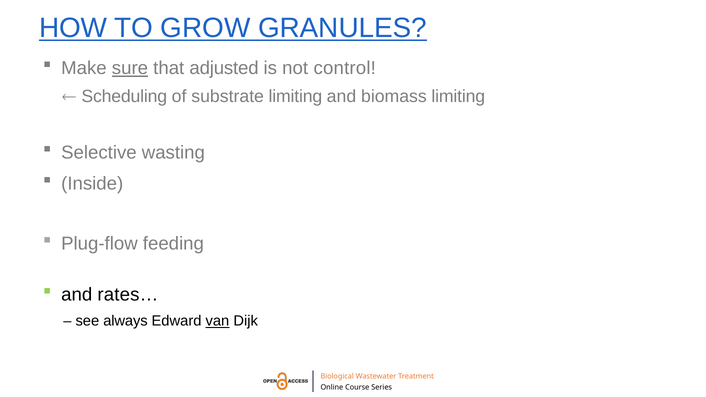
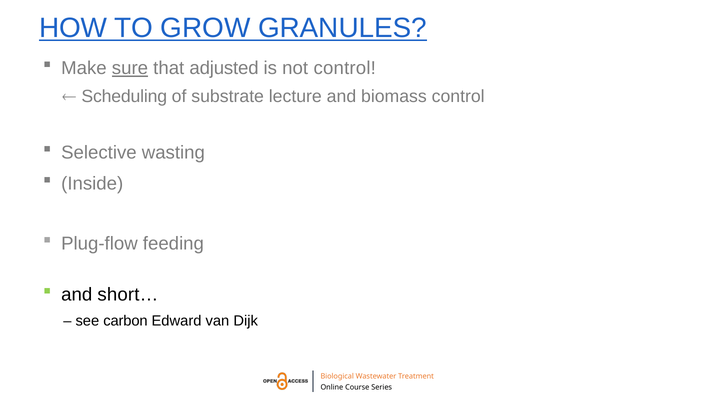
substrate limiting: limiting -> lecture (295, 96)
biomass limiting: limiting -> control (458, 96)
rates…: rates… -> short… (128, 295)
always: always -> carbon (125, 321)
van underline: present -> none (217, 321)
